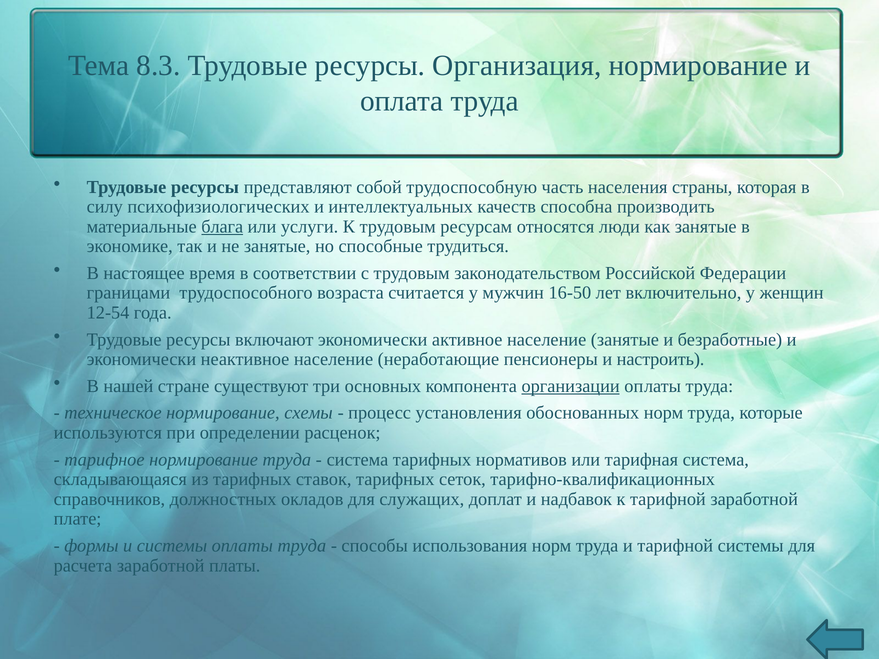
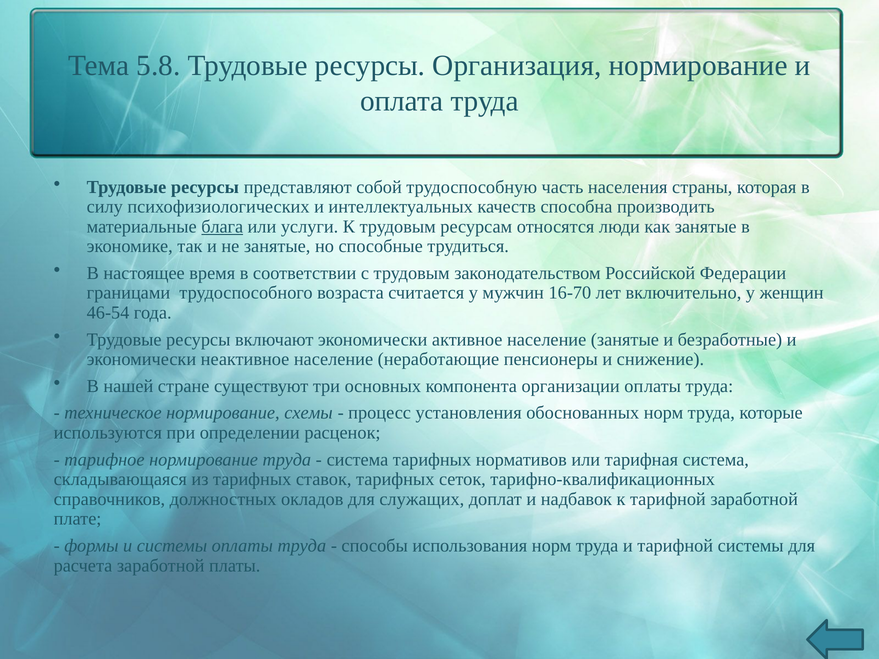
8.3: 8.3 -> 5.8 (158, 66)
16-50: 16-50 -> 16-70 (570, 293)
12-54: 12-54 -> 46-54 (108, 313)
настроить: настроить -> снижение (660, 359)
организации underline: present -> none (571, 386)
